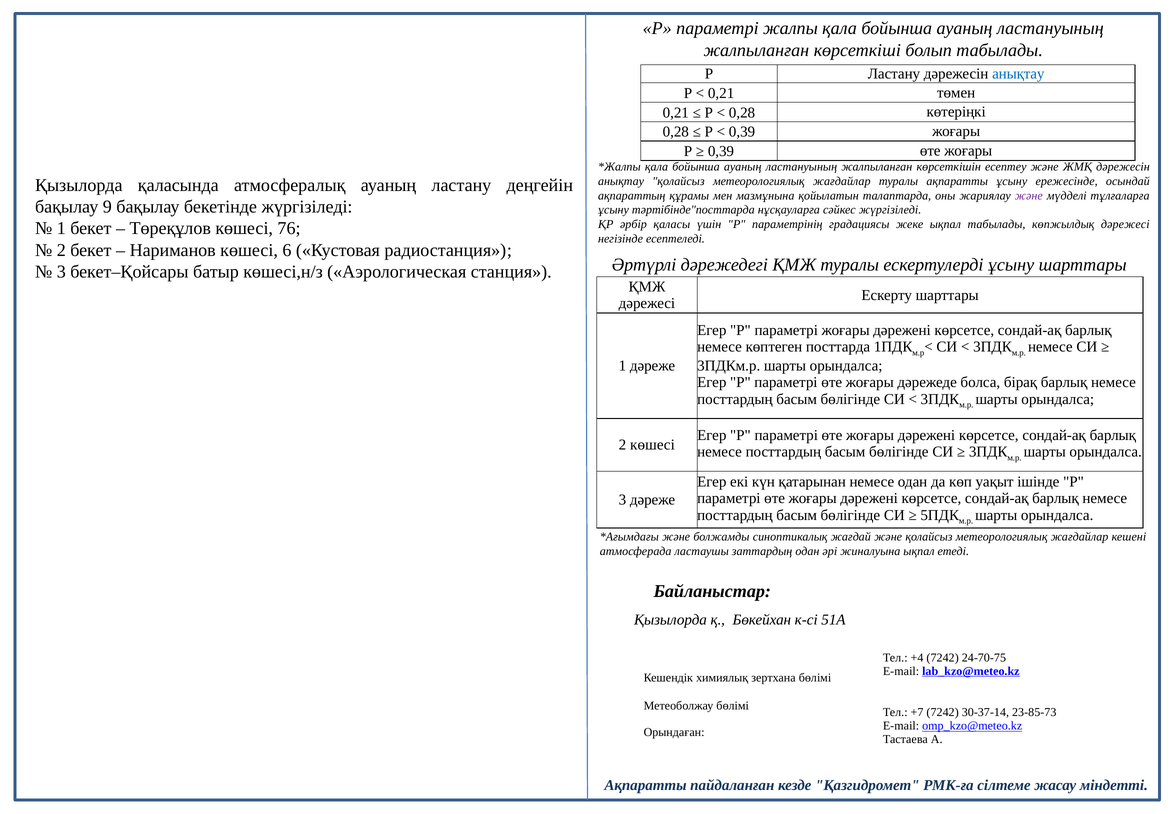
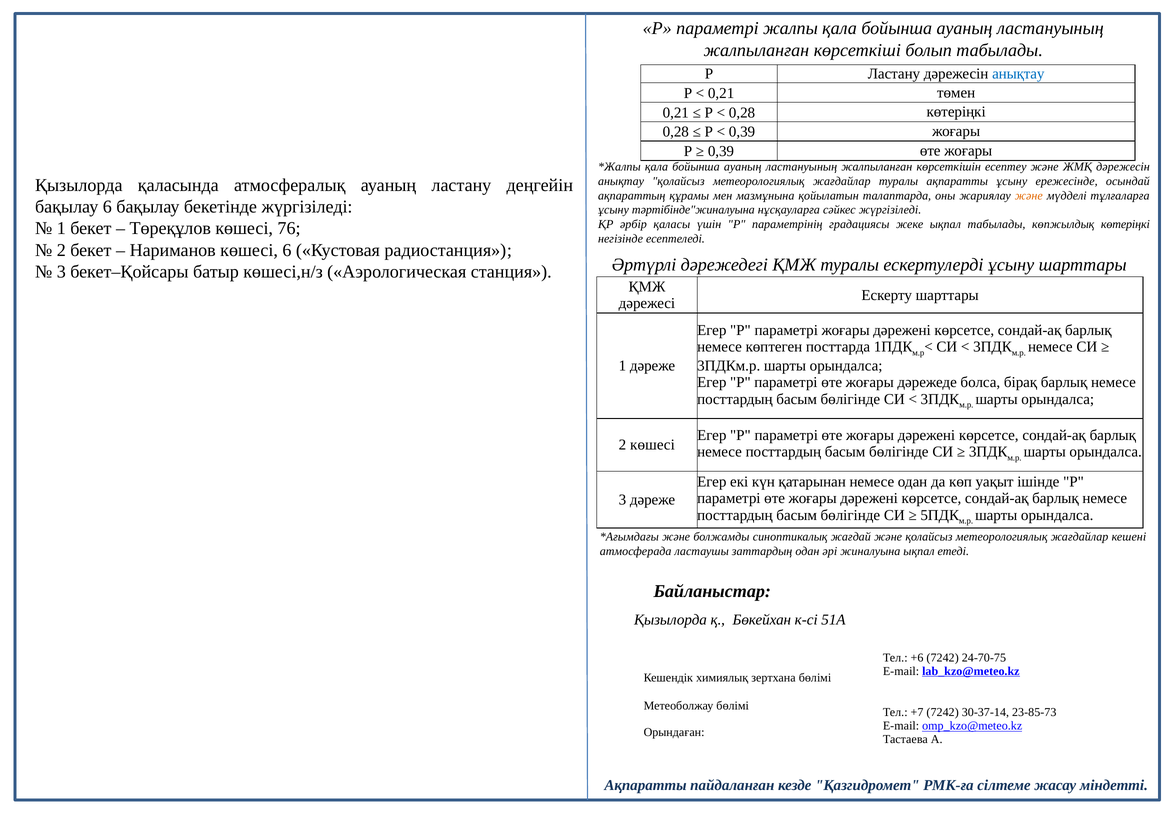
және colour: purple -> orange (1029, 195)
бақылау 9: 9 -> 6 (107, 207)
тәртібінде"посттарда: тәртібінде"посттарда -> тәртібінде"жиналуына (693, 210)
көпжылдық дәрежесі: дәрежесі -> көтеріңкі (1125, 224)
+4: +4 -> +6 (917, 657)
